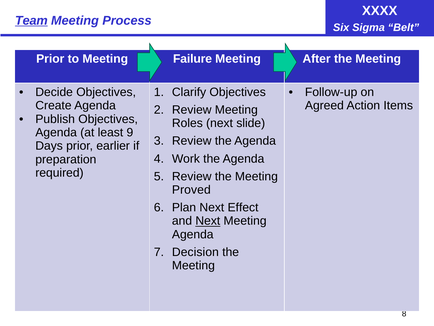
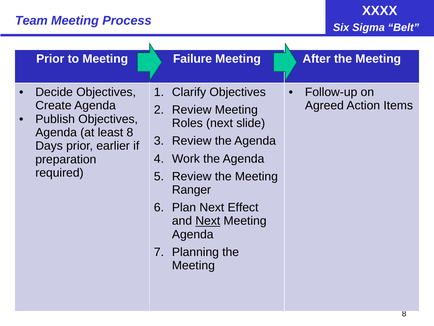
Team underline: present -> none (31, 21)
least 9: 9 -> 8 (130, 132)
Proved: Proved -> Ranger (191, 190)
Decision: Decision -> Planning (195, 252)
